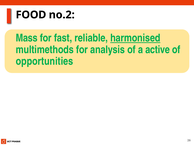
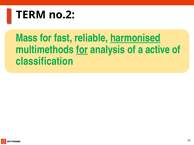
FOOD: FOOD -> TERM (31, 15)
for underline: none -> present (82, 50)
opportunities: opportunities -> classification (44, 61)
